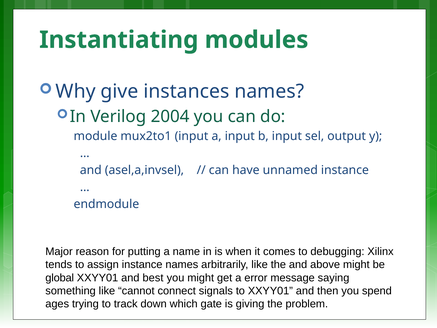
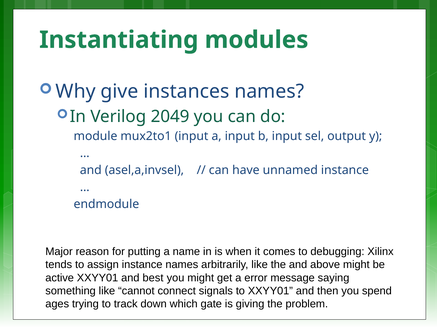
2004: 2004 -> 2049 (170, 117)
global: global -> active (60, 278)
